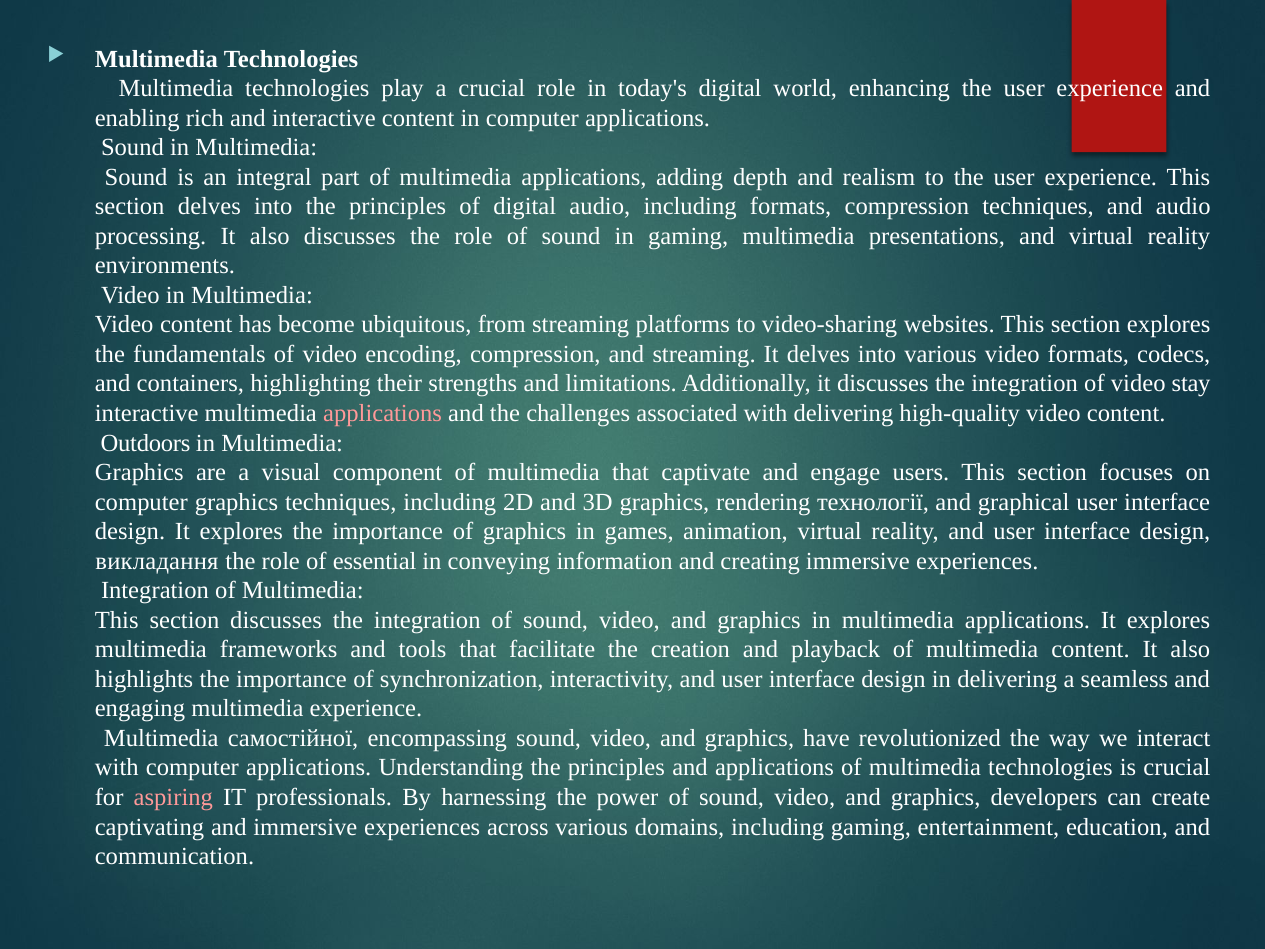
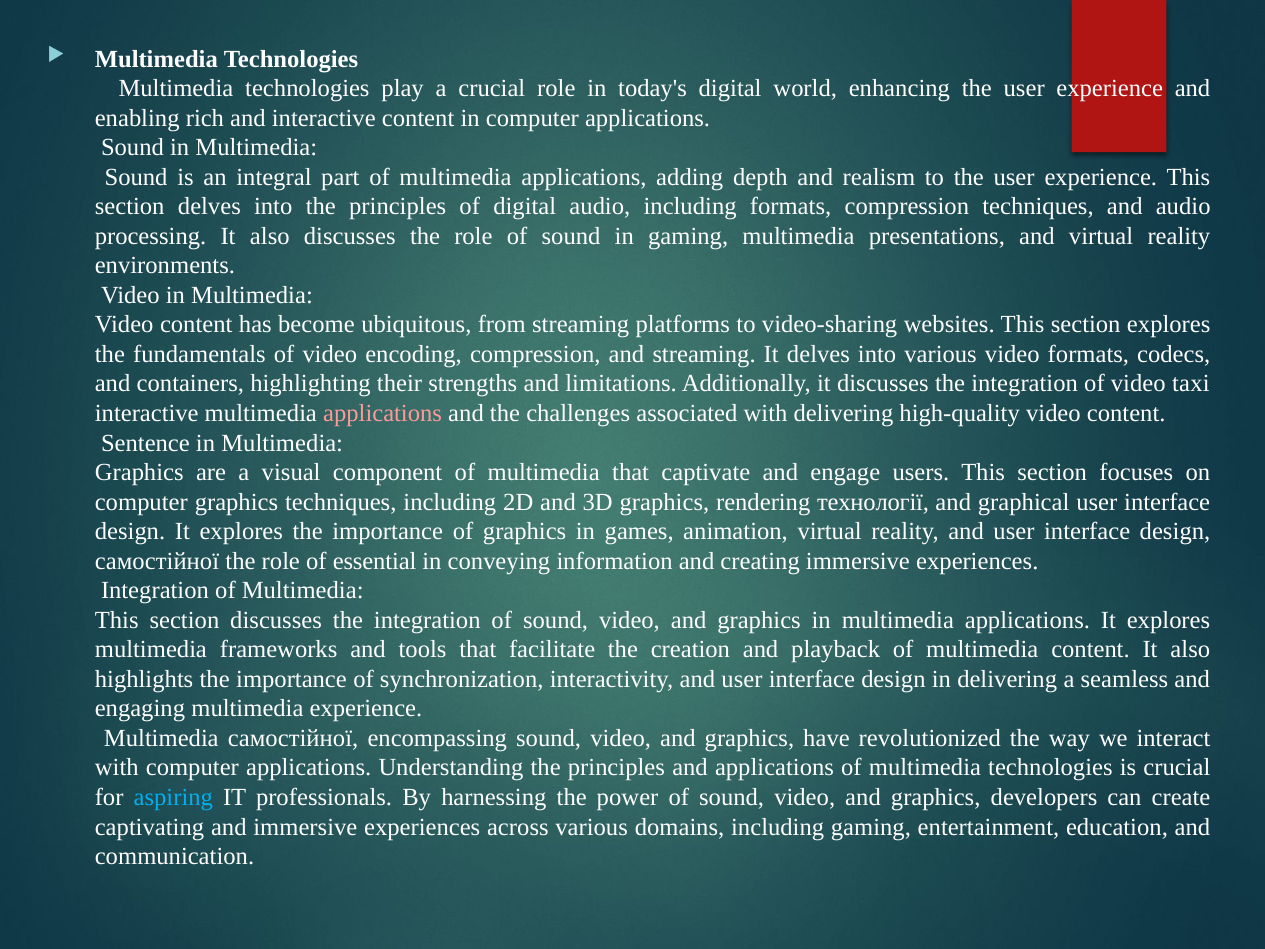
stay: stay -> taxi (1191, 384)
Outdoors: Outdoors -> Sentence (145, 443)
викладання: викладання -> самостійної (157, 561)
aspiring colour: pink -> light blue (173, 797)
